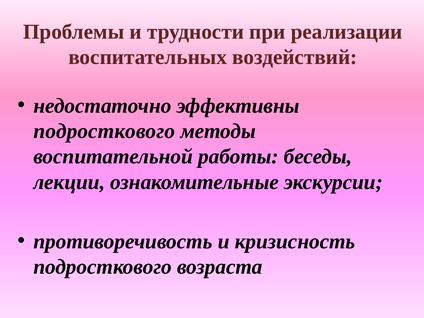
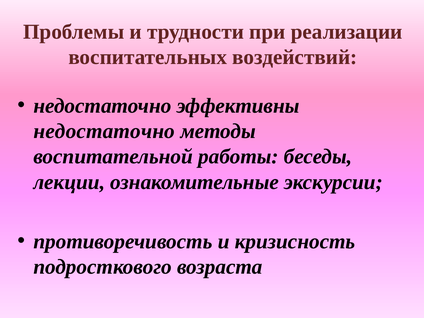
подросткового: подросткового -> недостаточно (104, 131)
